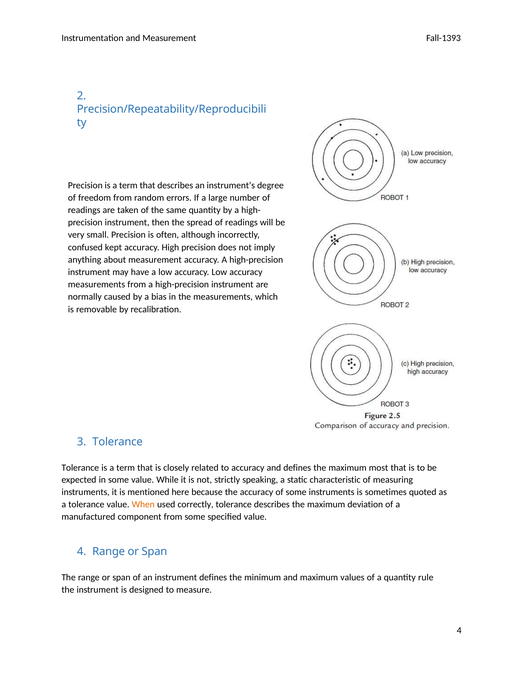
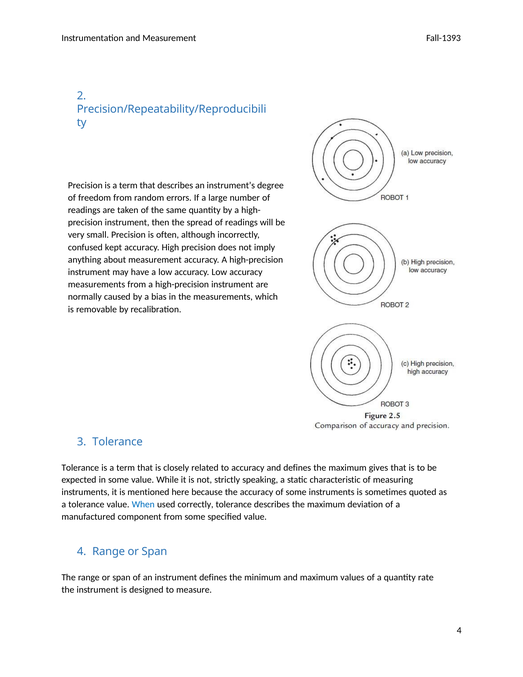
most: most -> gives (379, 467)
When colour: orange -> blue (143, 504)
rule: rule -> rate (426, 577)
